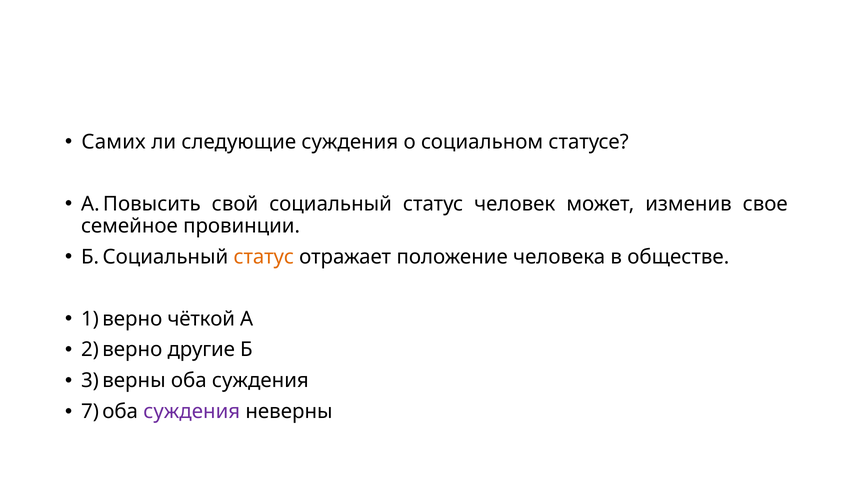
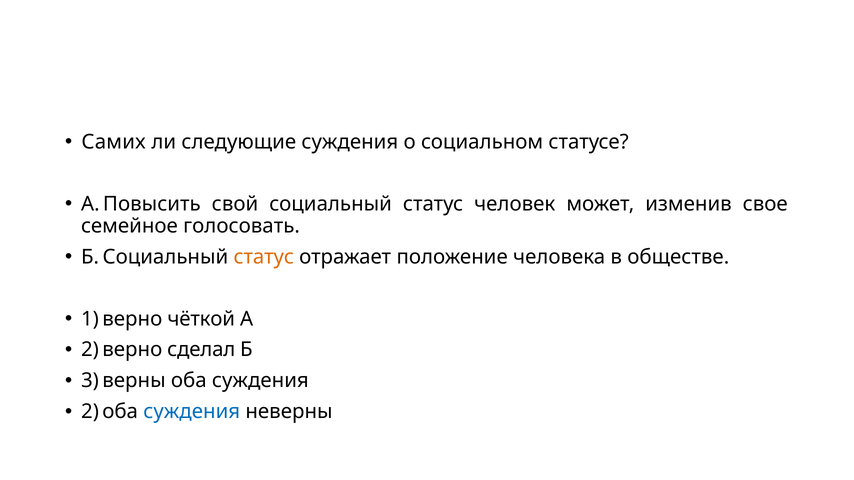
провинции: провинции -> голосовать (242, 226)
другие: другие -> сделал (201, 350)
7: 7 -> 2 (90, 412)
суждения colour: purple -> blue (192, 412)
